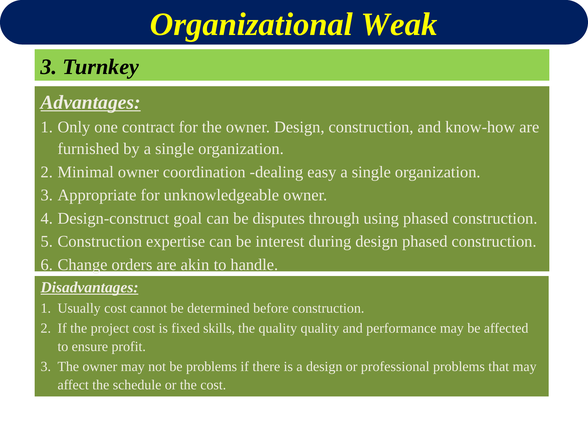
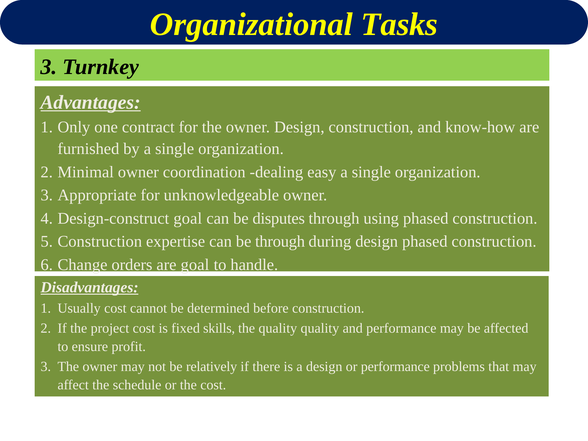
Weak: Weak -> Tasks (399, 25)
be interest: interest -> through (280, 242)
are akin: akin -> goal (195, 265)
be problems: problems -> relatively (212, 367)
or professional: professional -> performance (395, 367)
